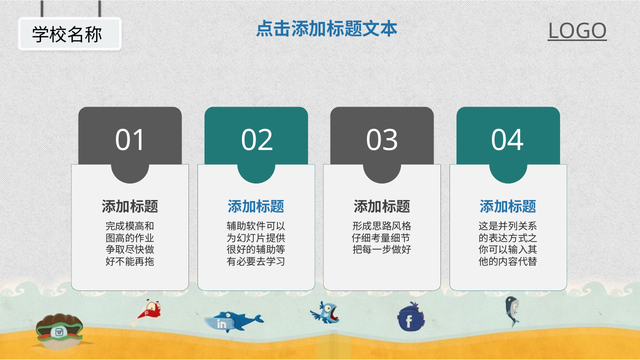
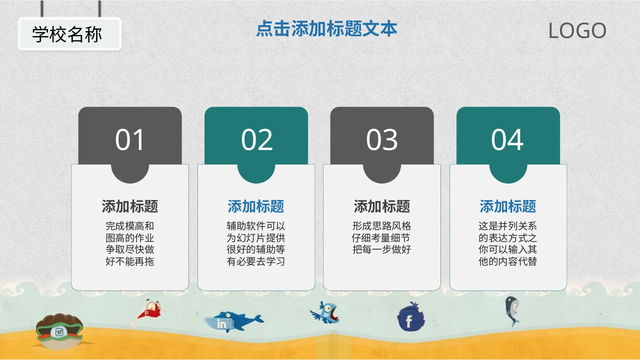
LOGO underline: present -> none (578, 31)
